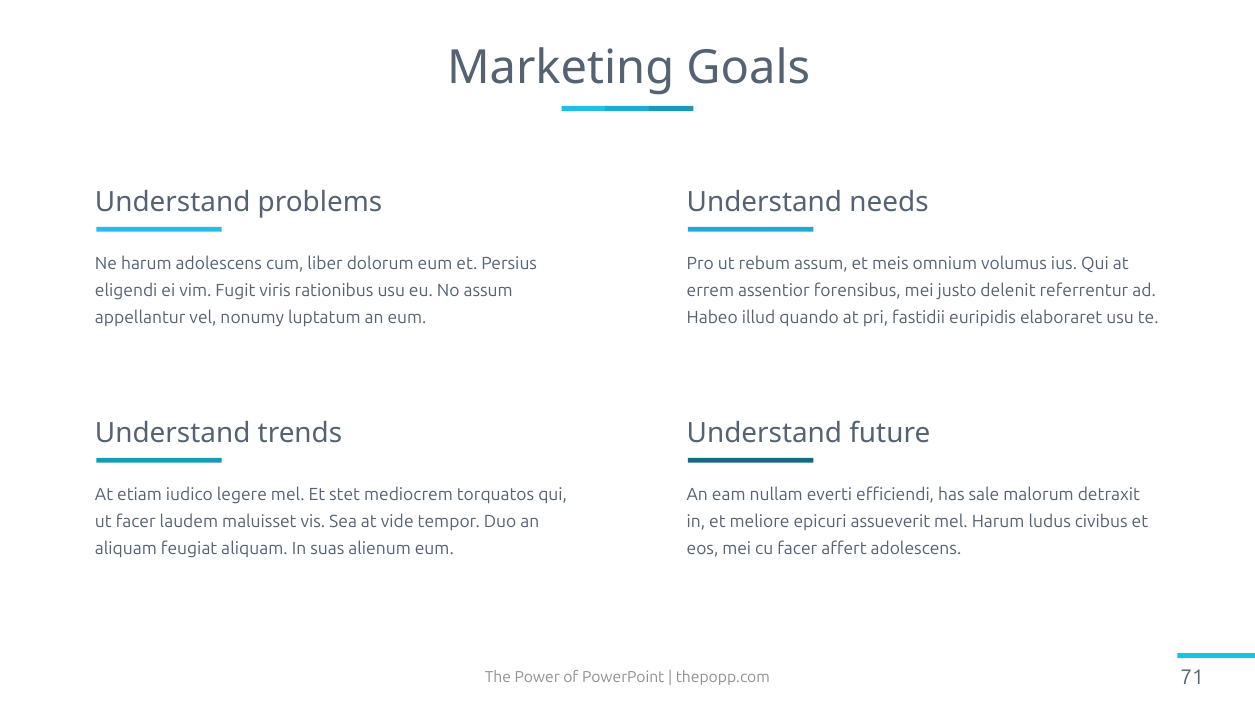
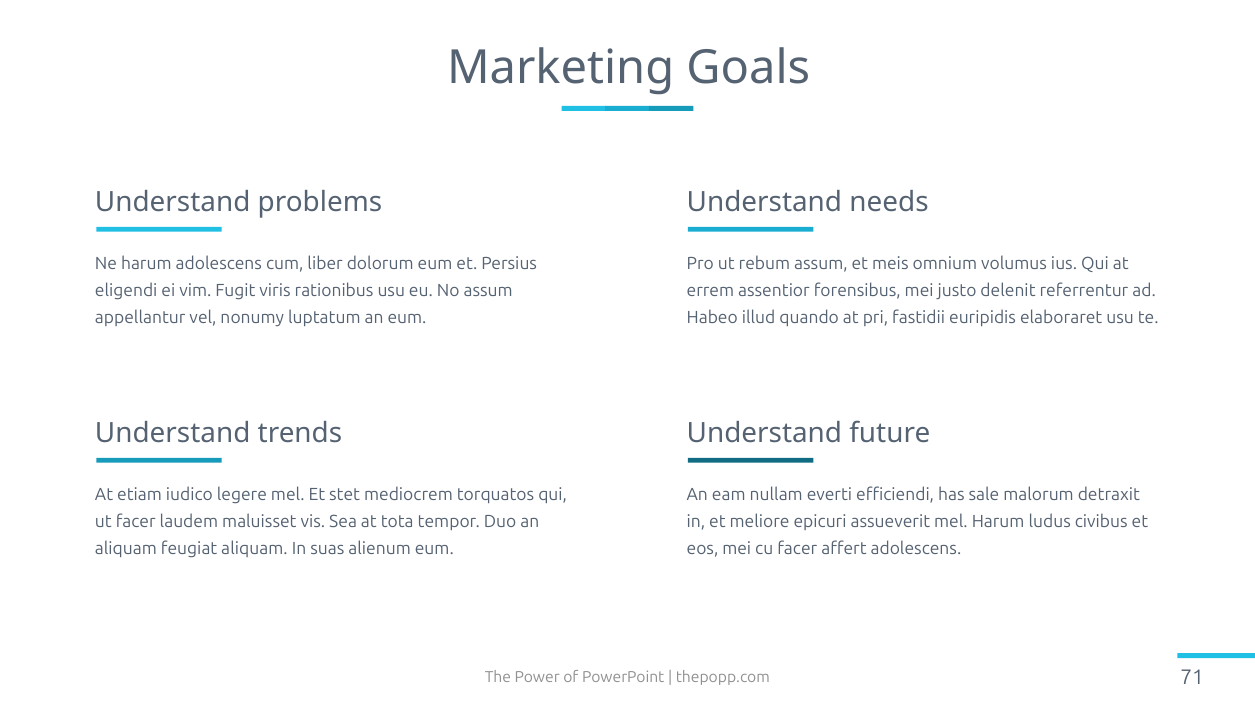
vide: vide -> tota (397, 521)
